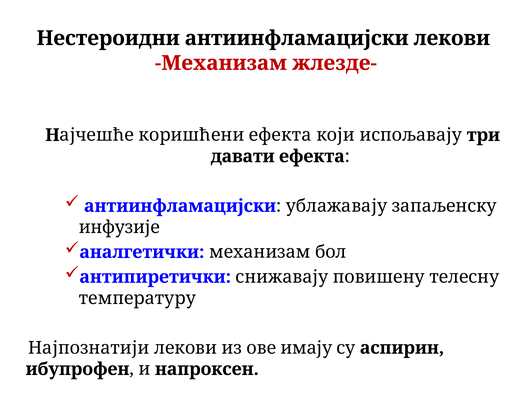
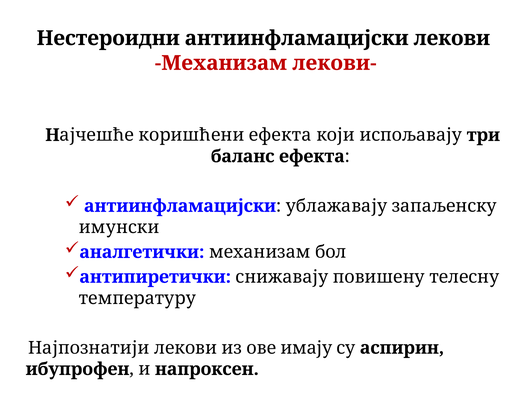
жлезде-: жлезде- -> лекови- (335, 63)
давати: давати -> баланс (243, 156)
инфузије: инфузије -> имунски (119, 227)
